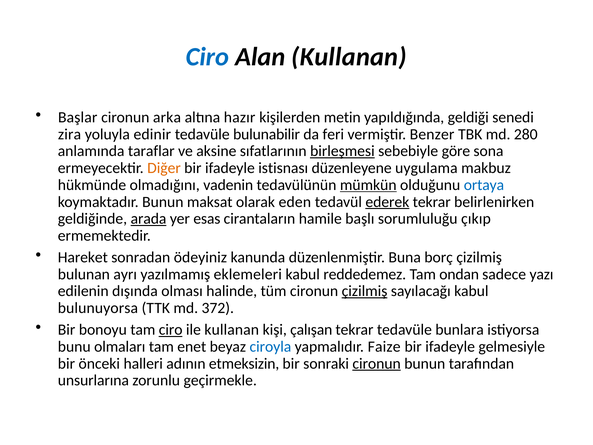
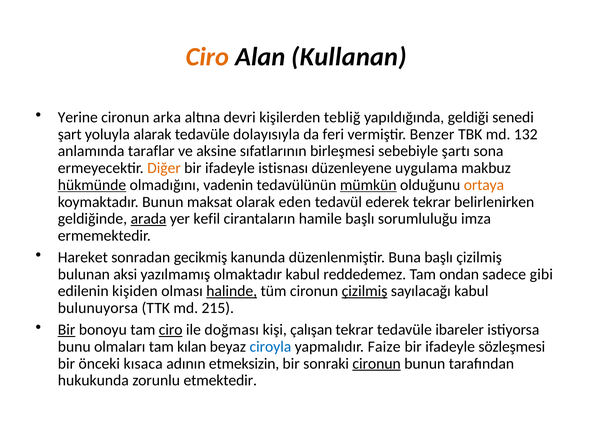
Ciro colour: blue -> orange (208, 57)
Başlar: Başlar -> Yerine (78, 117)
hazır: hazır -> devri (240, 117)
metin: metin -> tebliğ (342, 117)
zira: zira -> şart (70, 134)
edinir: edinir -> alarak (152, 134)
bulunabilir: bulunabilir -> dolayısıyla (266, 134)
280: 280 -> 132 (526, 134)
birleşmesi underline: present -> none (342, 151)
göre: göre -> şartı (456, 151)
hükmünde underline: none -> present (92, 185)
ortaya colour: blue -> orange (484, 185)
ederek underline: present -> none (387, 202)
esas: esas -> kefil (207, 219)
çıkıp: çıkıp -> imza (476, 219)
ödeyiniz: ödeyiniz -> gecikmiş (201, 257)
Buna borç: borç -> başlı (439, 257)
ayrı: ayrı -> aksi (125, 274)
eklemeleri: eklemeleri -> olmaktadır (248, 274)
yazı: yazı -> gibi (541, 274)
dışında: dışında -> kişiden (135, 291)
halinde underline: none -> present (232, 291)
372: 372 -> 215 (218, 308)
Bir underline: none -> present (67, 330)
ile kullanan: kullanan -> doğması (232, 330)
bunlara: bunlara -> ibareler (460, 330)
enet: enet -> kılan (192, 346)
gelmesiyle: gelmesiyle -> sözleşmesi (512, 346)
halleri: halleri -> kısaca (143, 363)
unsurlarına: unsurlarına -> hukukunda (93, 380)
geçirmekle: geçirmekle -> etmektedir (220, 380)
